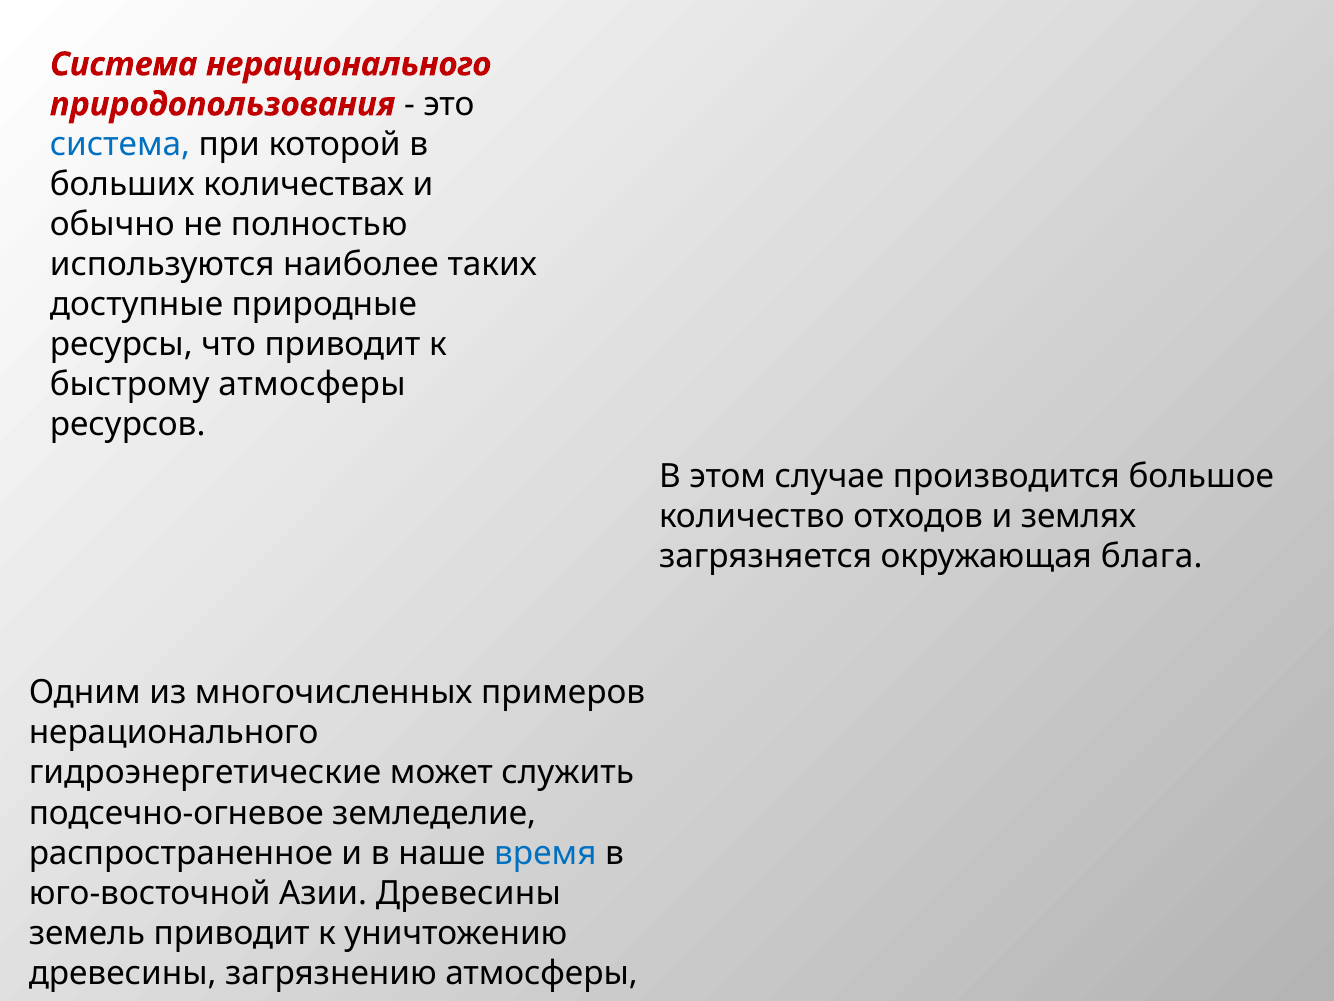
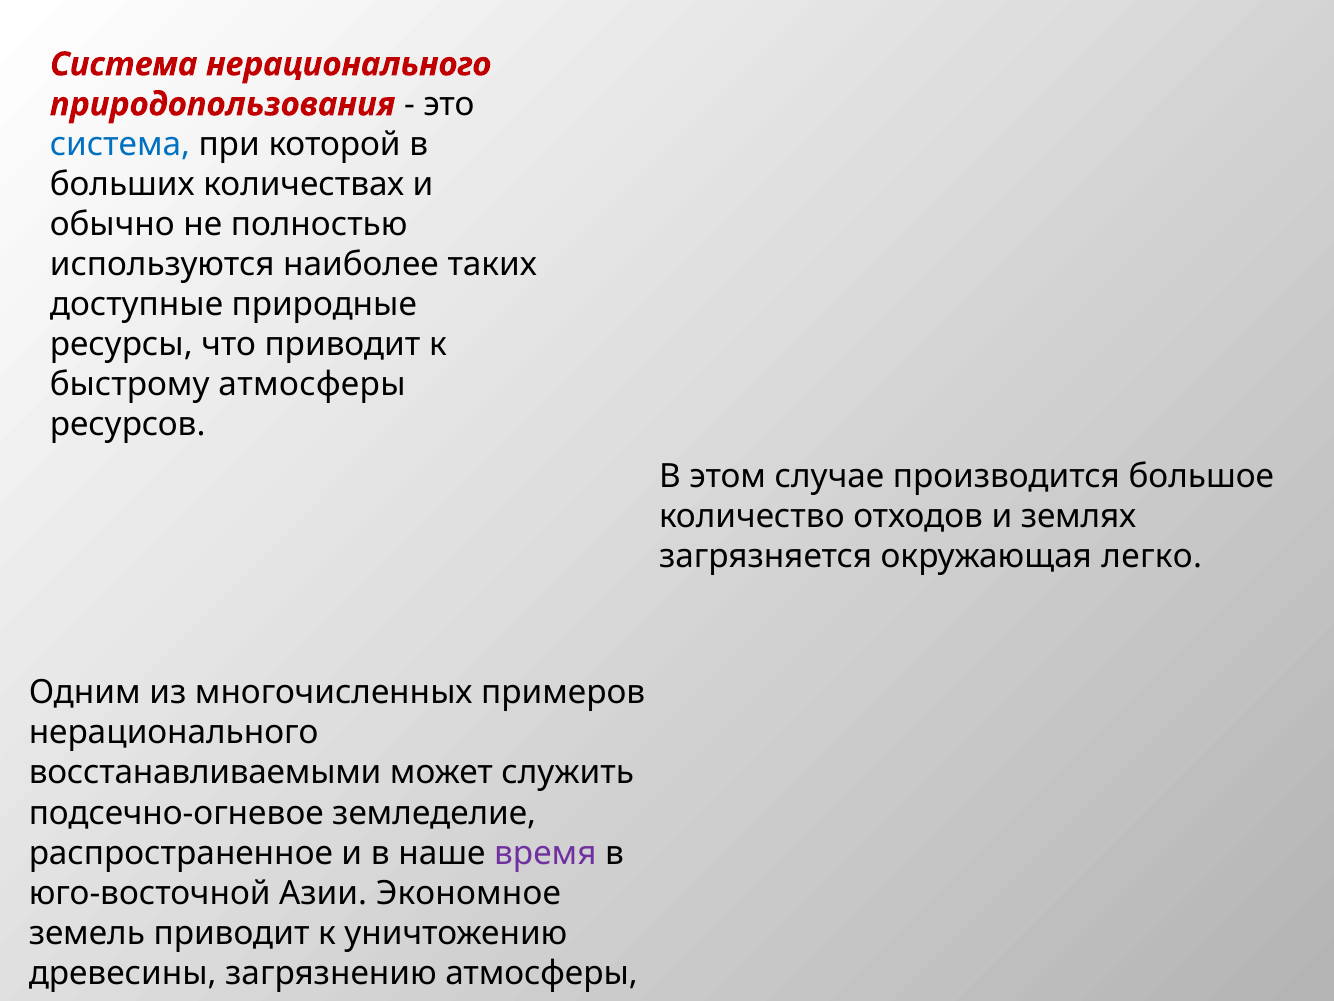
блага: блага -> легко (1152, 557)
гидроэнергетические: гидроэнергетические -> восстанавливаемыми (205, 773)
время colour: blue -> purple (545, 853)
Азии Древесины: Древесины -> Экономное (468, 893)
